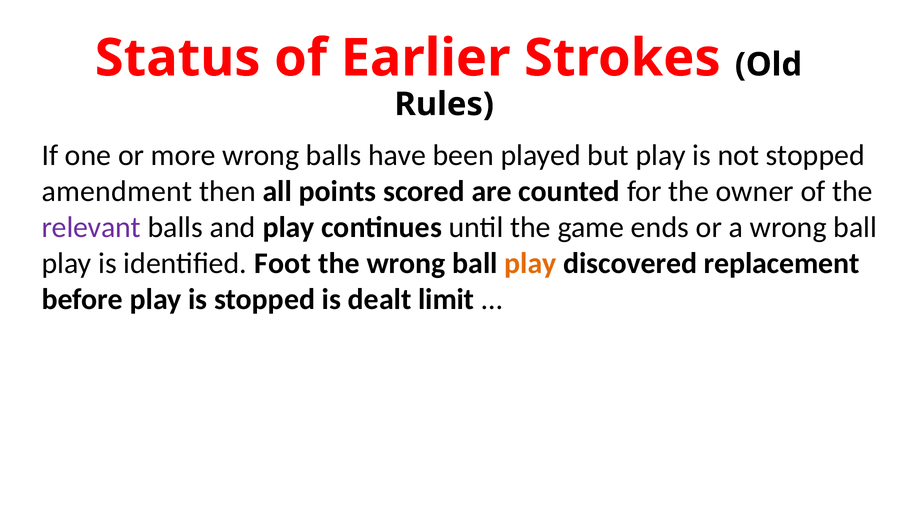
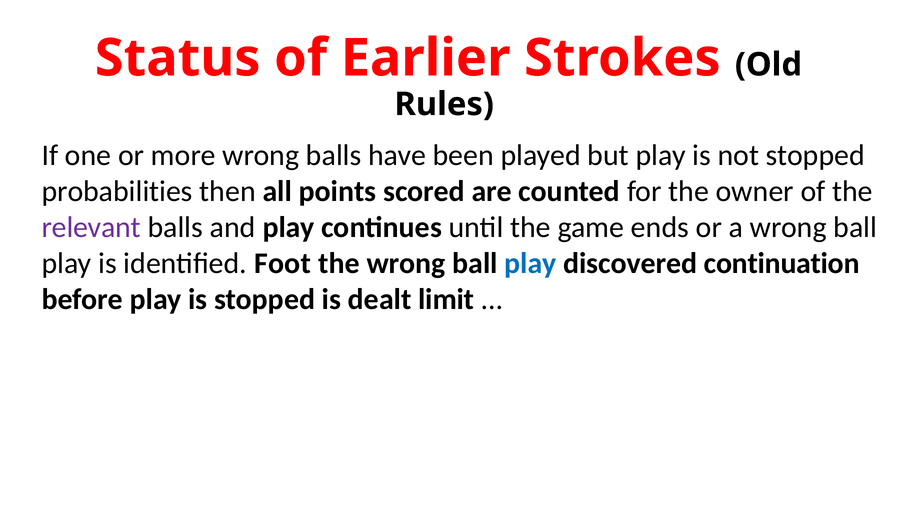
amendment: amendment -> probabilities (117, 191)
play colour: orange -> blue (530, 263)
replacement: replacement -> continuation (782, 263)
